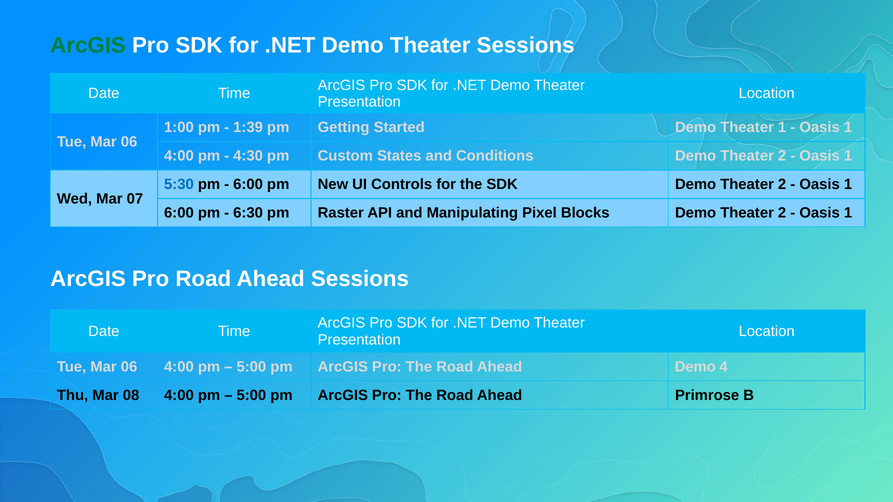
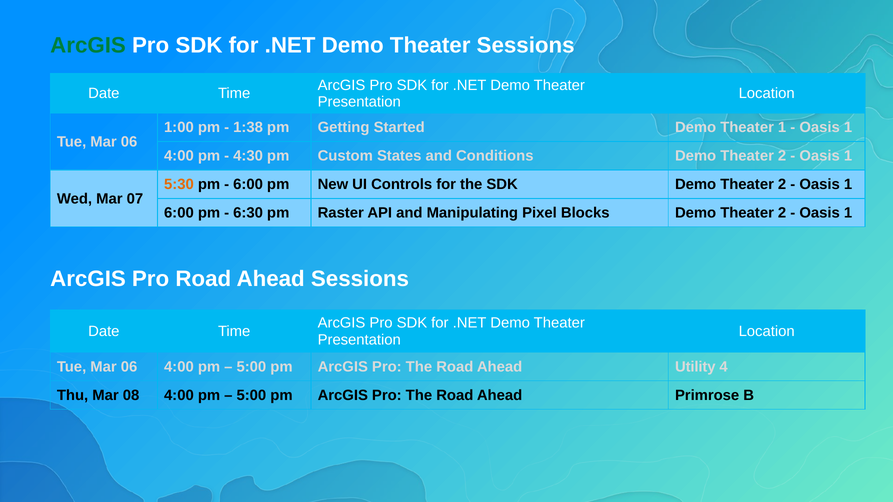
1:39: 1:39 -> 1:38 (248, 128)
5:30 colour: blue -> orange (179, 185)
Ahead Demo: Demo -> Utility (695, 367)
